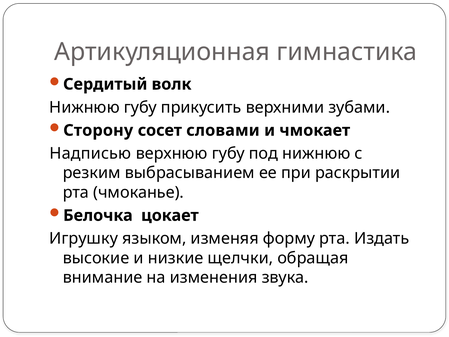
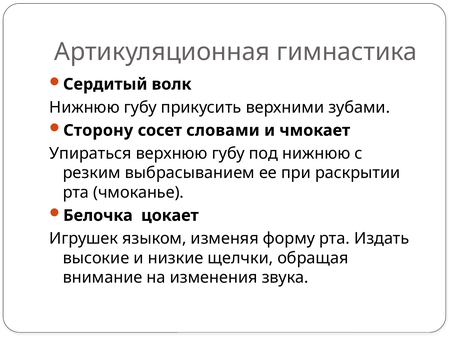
Надписью: Надписью -> Упираться (90, 153)
Игрушку: Игрушку -> Игрушек (84, 238)
